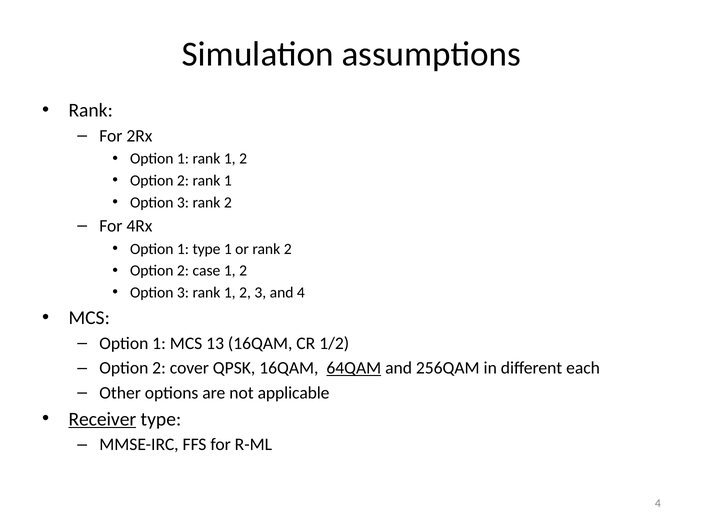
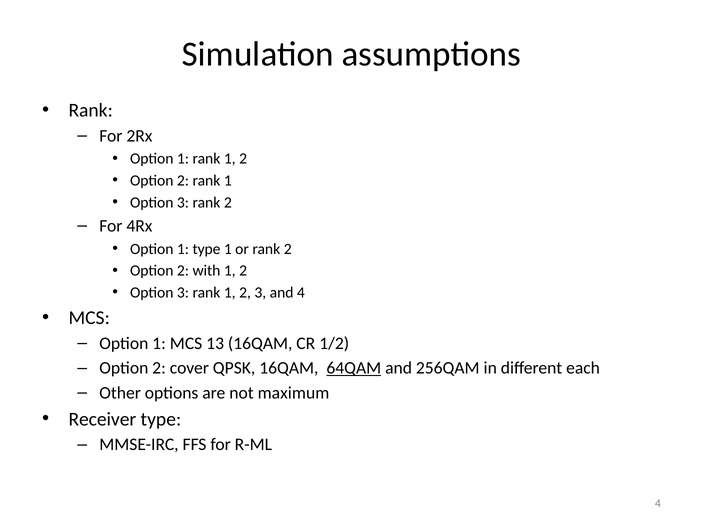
case: case -> with (206, 271)
applicable: applicable -> maximum (293, 393)
Receiver underline: present -> none (102, 419)
